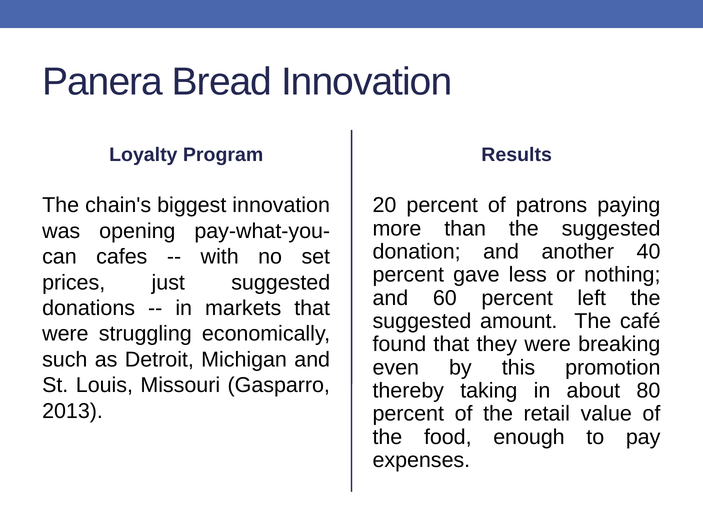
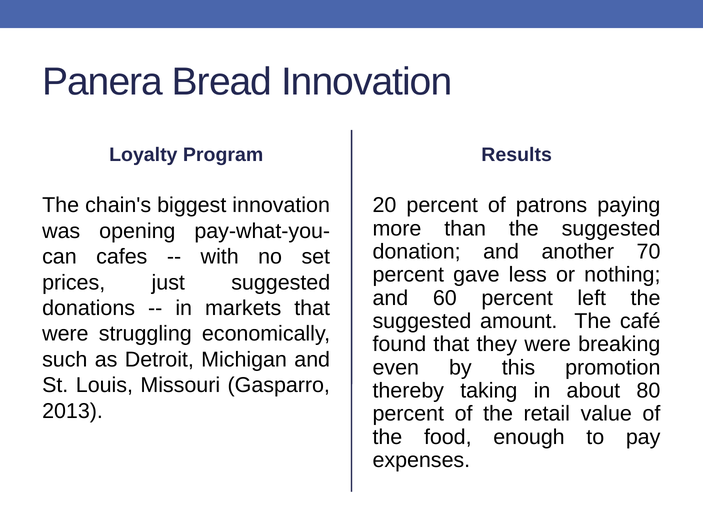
40: 40 -> 70 (649, 252)
